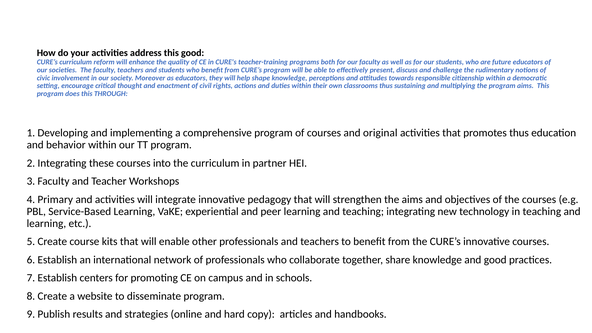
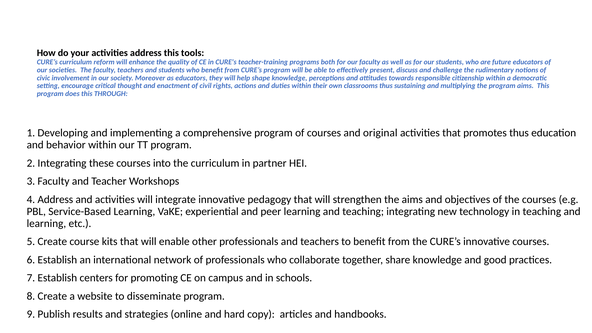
this good: good -> tools (193, 53)
4 Primary: Primary -> Address (55, 199)
